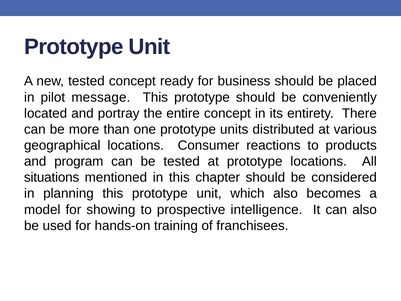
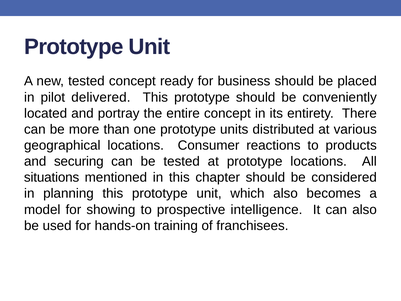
message: message -> delivered (101, 97)
program: program -> securing (79, 161)
